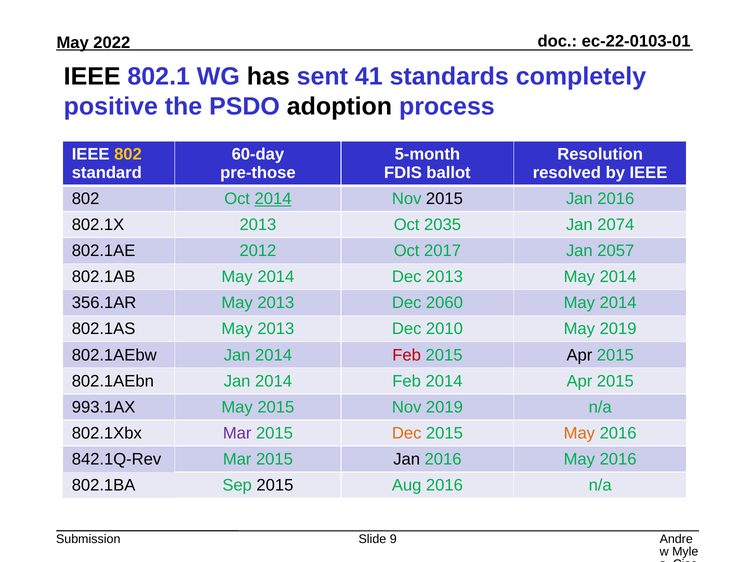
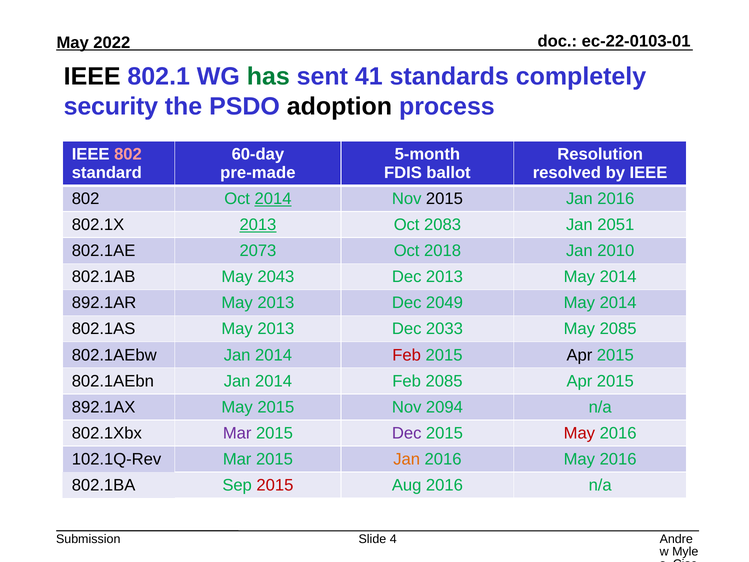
has colour: black -> green (268, 77)
positive: positive -> security (111, 107)
802 colour: yellow -> pink (128, 154)
pre-those: pre-those -> pre-made (258, 173)
2013 underline: none -> present (258, 225)
2035: 2035 -> 2083 (443, 225)
2074: 2074 -> 2051 (616, 225)
2012: 2012 -> 2073 (258, 251)
2017: 2017 -> 2018 (443, 251)
2057: 2057 -> 2010 (616, 251)
802.1AB May 2014: 2014 -> 2043 (276, 277)
356.1AR: 356.1AR -> 892.1AR (104, 303)
2060: 2060 -> 2049 (444, 303)
2010: 2010 -> 2033 (444, 329)
May 2019: 2019 -> 2085 (618, 329)
Feb 2014: 2014 -> 2085 (444, 381)
993.1AX: 993.1AX -> 892.1AX (104, 407)
Nov 2019: 2019 -> 2094 (444, 407)
Dec colour: orange -> purple (407, 433)
May colour: orange -> red (579, 433)
842.1Q-Rev: 842.1Q-Rev -> 102.1Q-Rev (117, 459)
Jan colour: black -> orange (407, 459)
2015 colour: black -> red (275, 485)
9: 9 -> 4 (393, 539)
